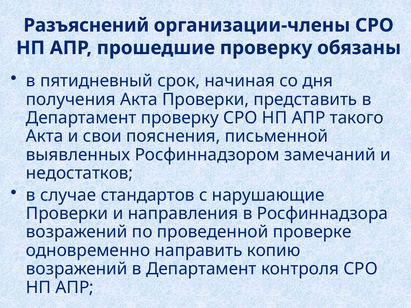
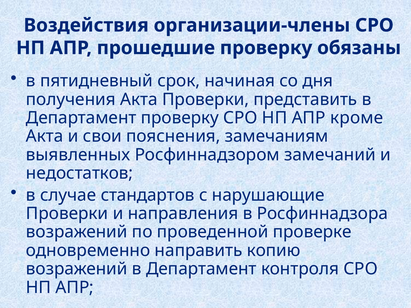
Разъяснений: Разъяснений -> Воздействия (86, 25)
такого: такого -> кроме (357, 118)
письменной: письменной -> замечаниям (277, 136)
